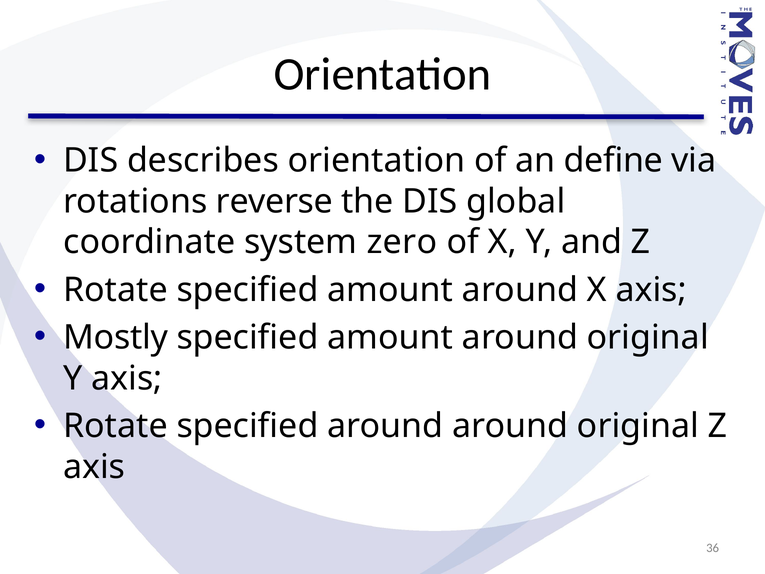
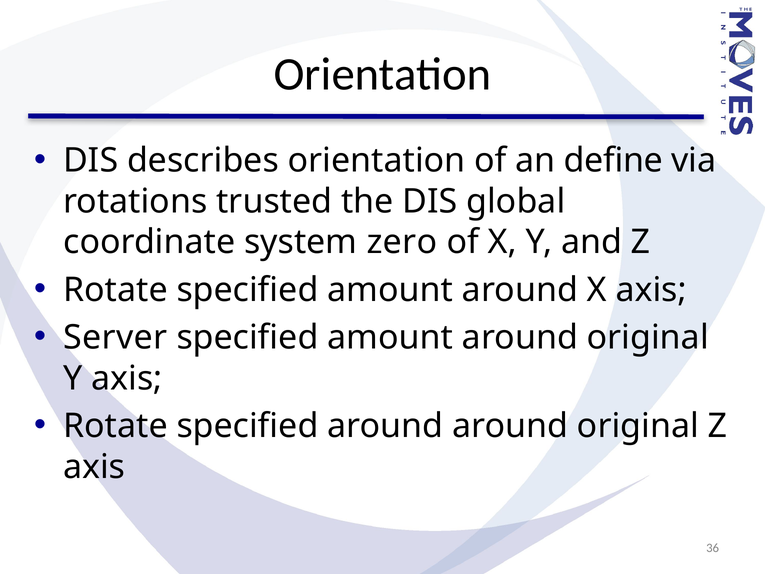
reverse: reverse -> trusted (274, 201)
Mostly: Mostly -> Server (115, 337)
